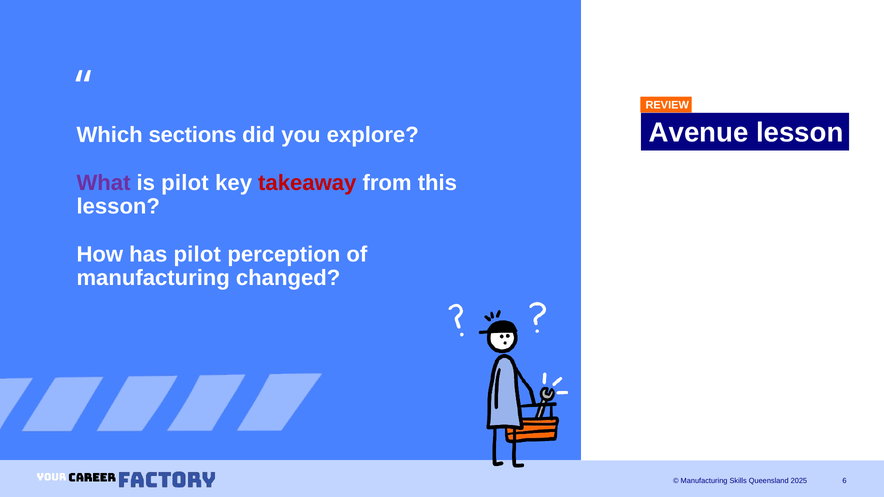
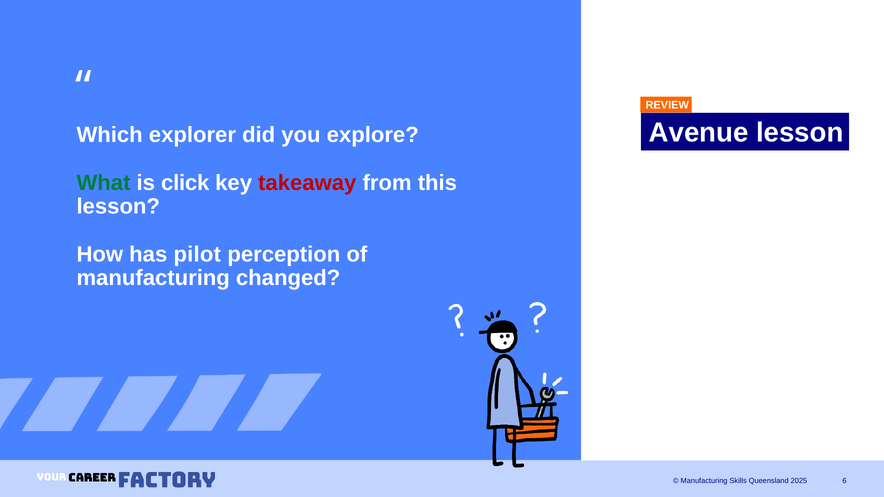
sections: sections -> explorer (192, 135)
What colour: purple -> green (104, 183)
is pilot: pilot -> click (185, 183)
